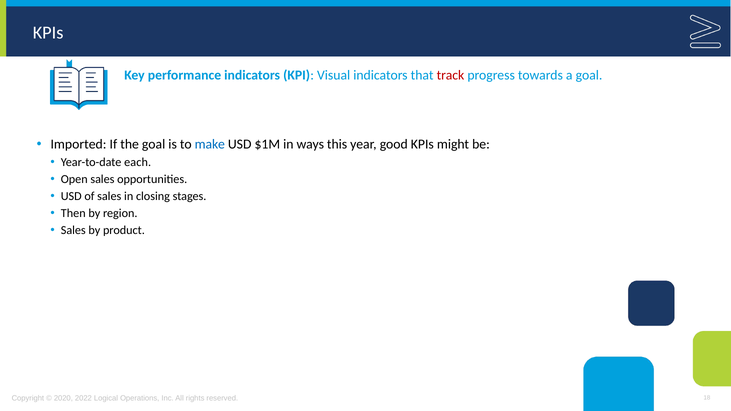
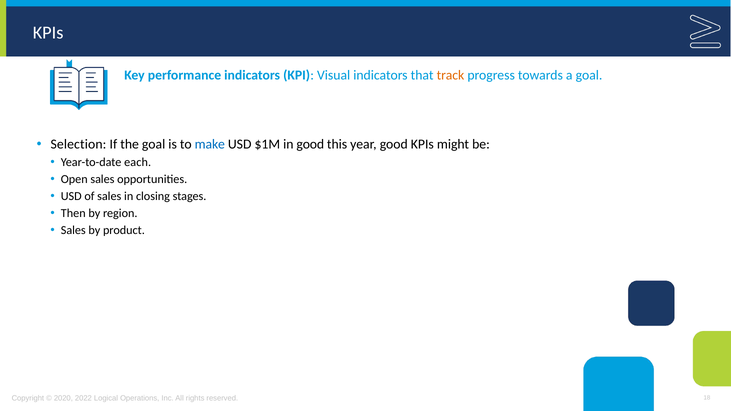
track colour: red -> orange (450, 76)
Imported: Imported -> Selection (78, 144)
in ways: ways -> good (310, 144)
